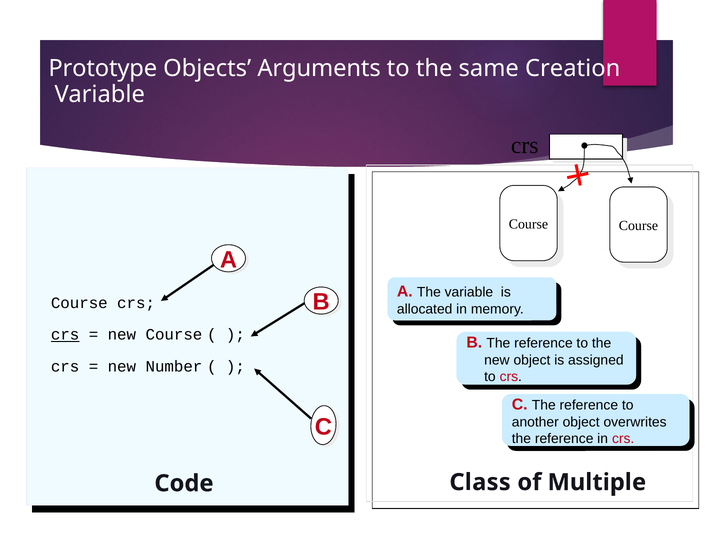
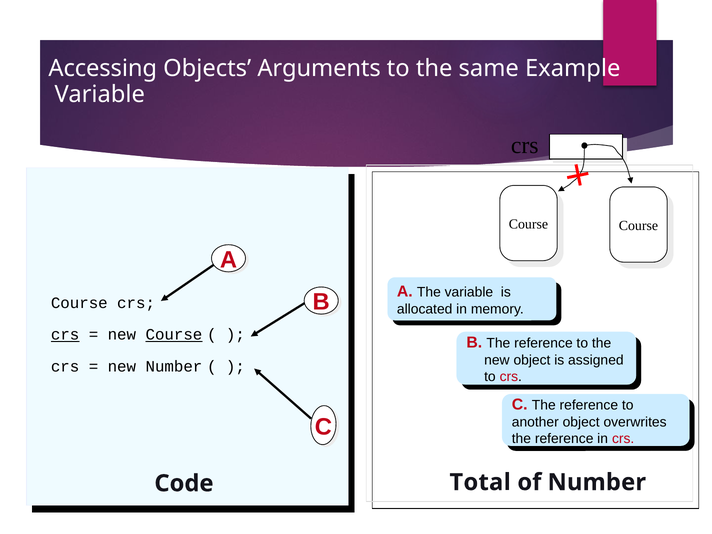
Prototype: Prototype -> Accessing (103, 69)
Creation: Creation -> Example (573, 69)
Course underline: none -> present (174, 335)
Class: Class -> Total (480, 482)
of Multiple: Multiple -> Number (597, 482)
